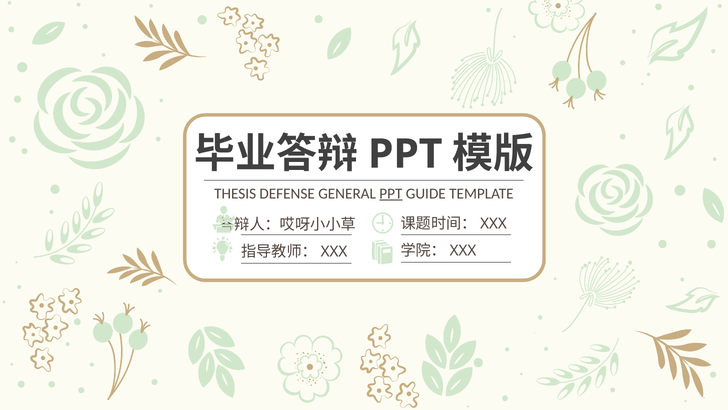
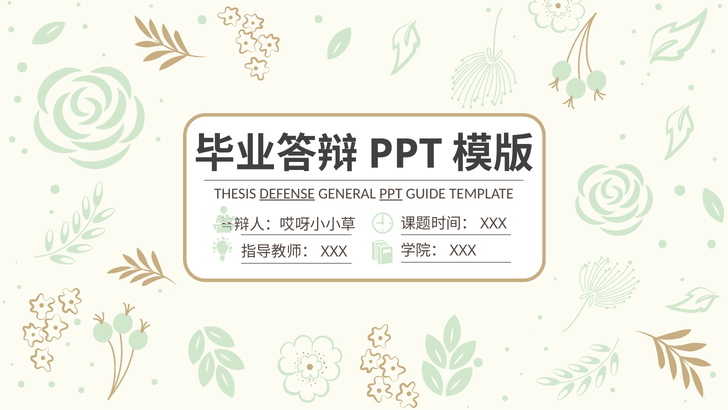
DEFENSE underline: none -> present (287, 193)
